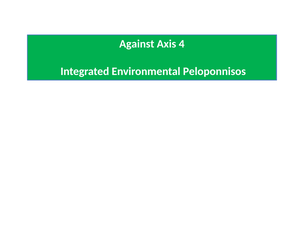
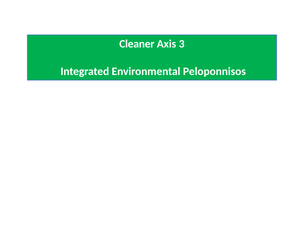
Against: Against -> Cleaner (137, 44)
4: 4 -> 3 (182, 44)
